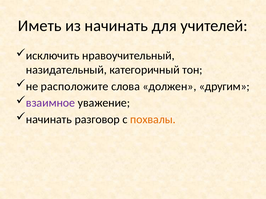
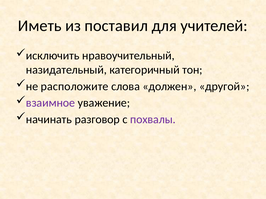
из начинать: начинать -> поставил (116, 26)
другим: другим -> другой (224, 87)
похвалы colour: orange -> purple (153, 120)
